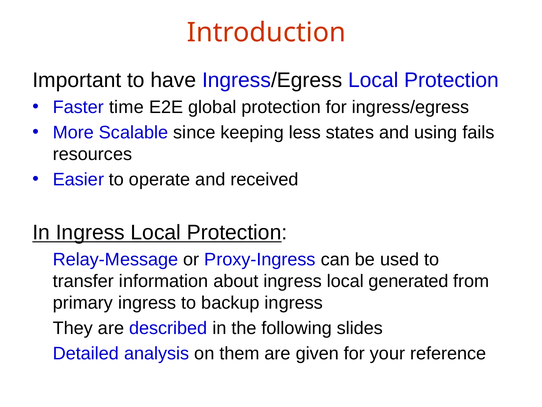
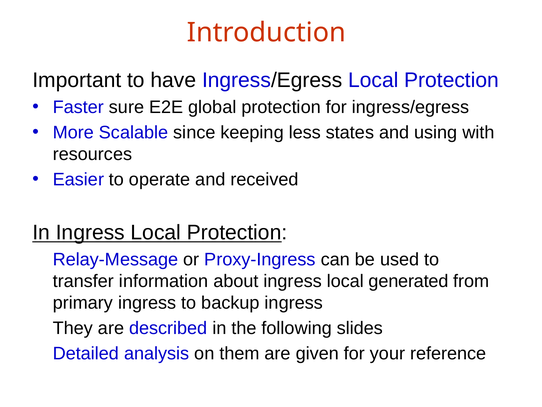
time: time -> sure (127, 107)
fails: fails -> with (478, 132)
